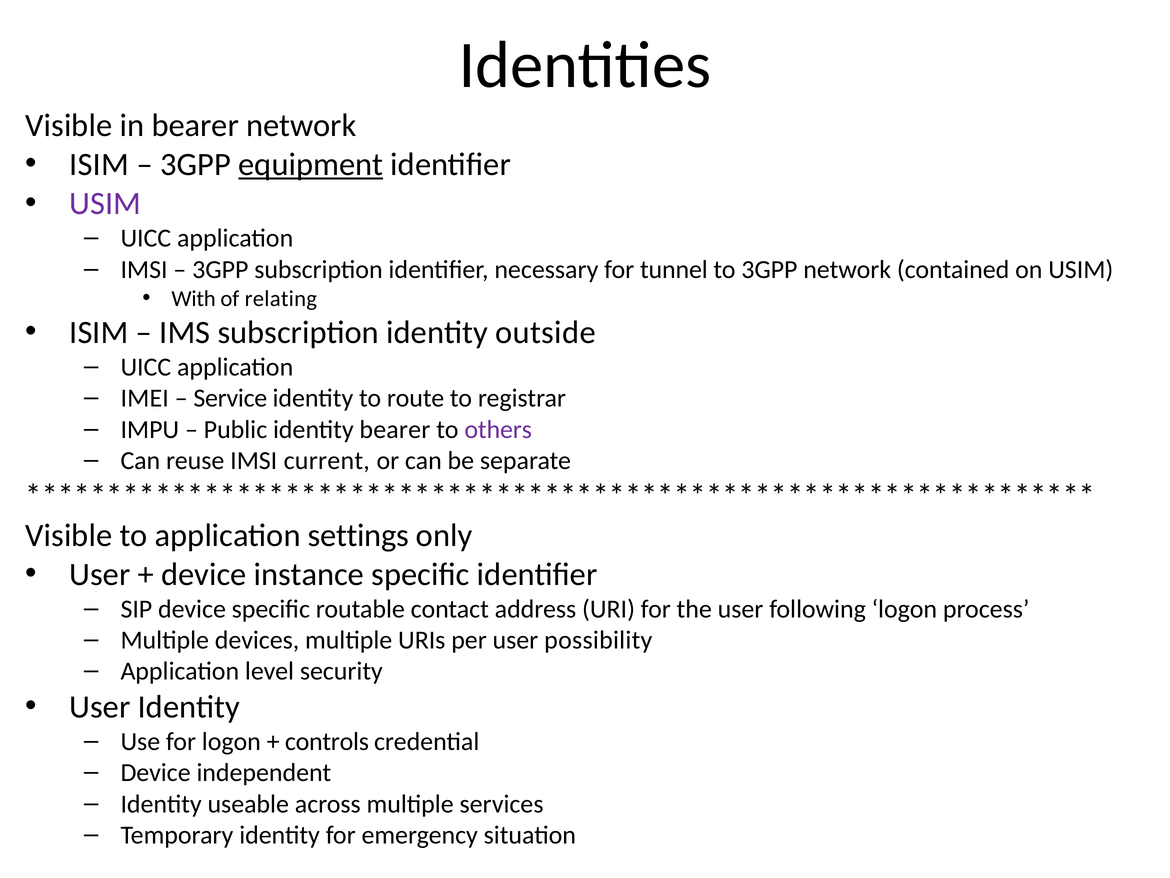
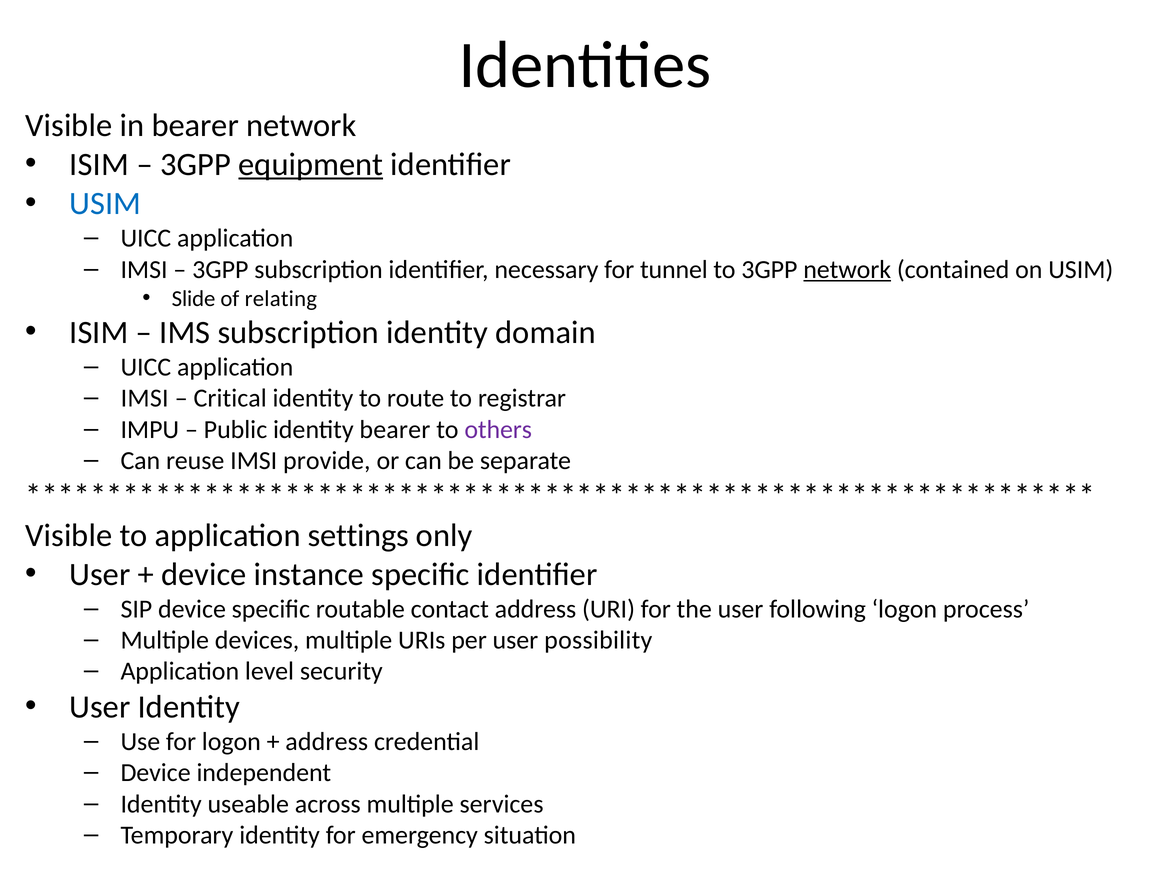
USIM colour: purple -> blue (105, 204)
network underline: none -> present (847, 269)
With: With -> Slide (194, 298)
outside: outside -> domain (546, 332)
IMEI: IMEI -> IMSI (145, 398)
Service: Service -> Critical (230, 398)
current: current -> provide (327, 460)
controls: controls -> address (327, 741)
